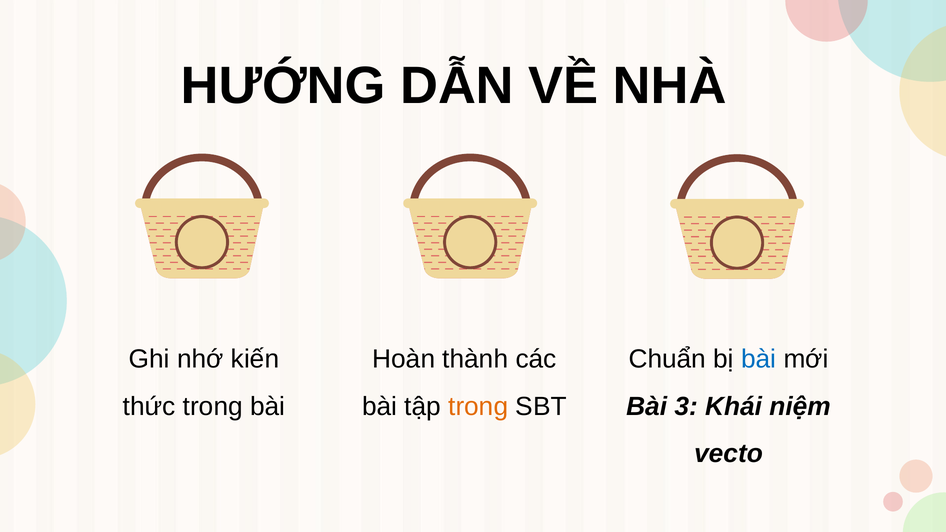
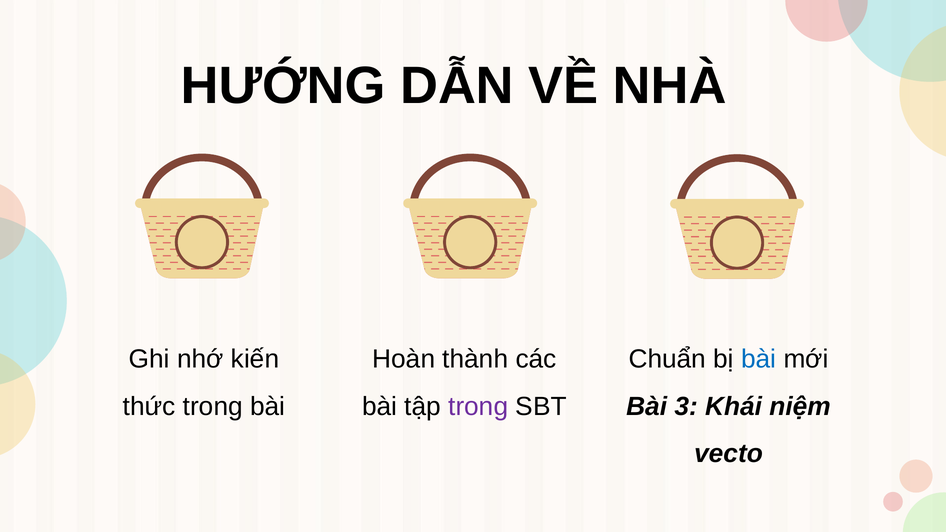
trong colour: orange -> purple (478, 407)
